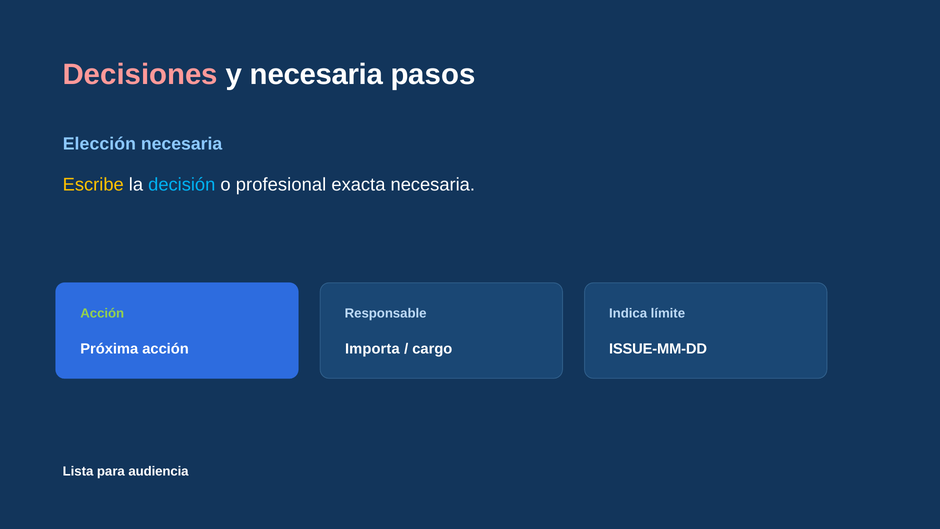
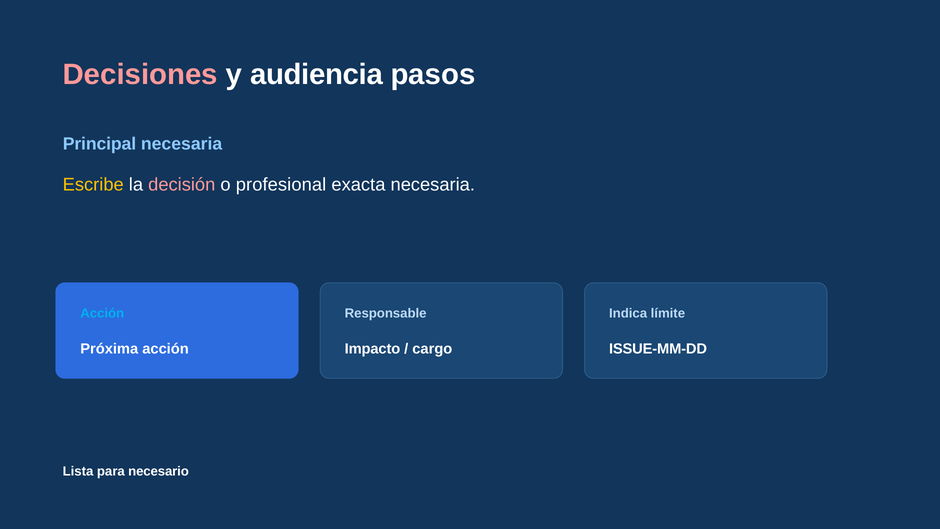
y necesaria: necesaria -> audiencia (317, 75)
Elección: Elección -> Principal (99, 144)
decisión colour: light blue -> pink (182, 185)
Acción colour: light green -> light blue (102, 313)
Importa: Importa -> Impacto (372, 349)
audiencia: audiencia -> necesario (159, 471)
